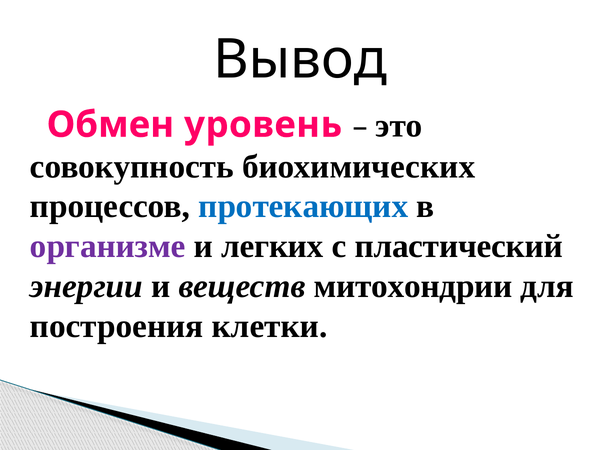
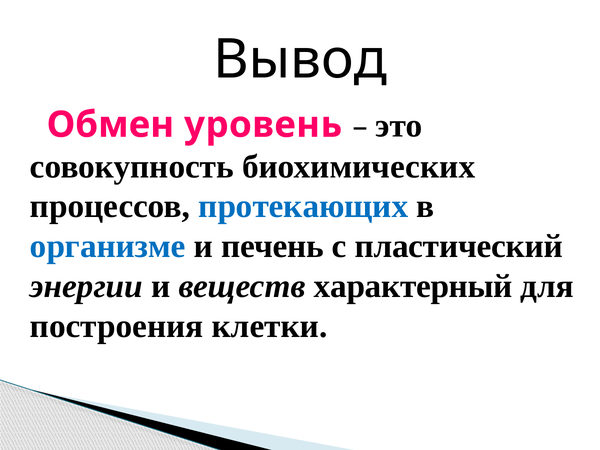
организме colour: purple -> blue (108, 246)
легких: легких -> печень (272, 246)
митохондрии: митохондрии -> характерный (413, 286)
